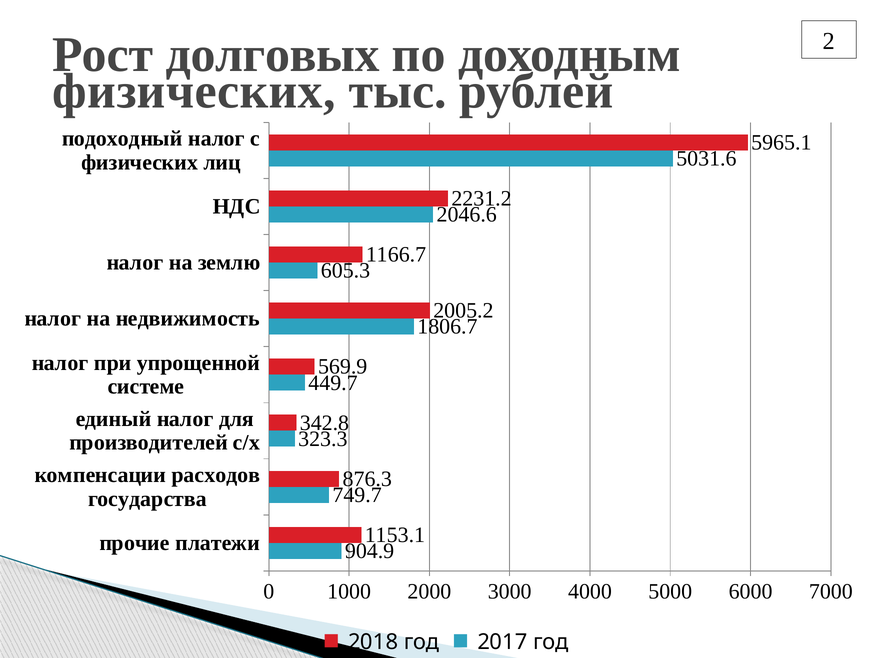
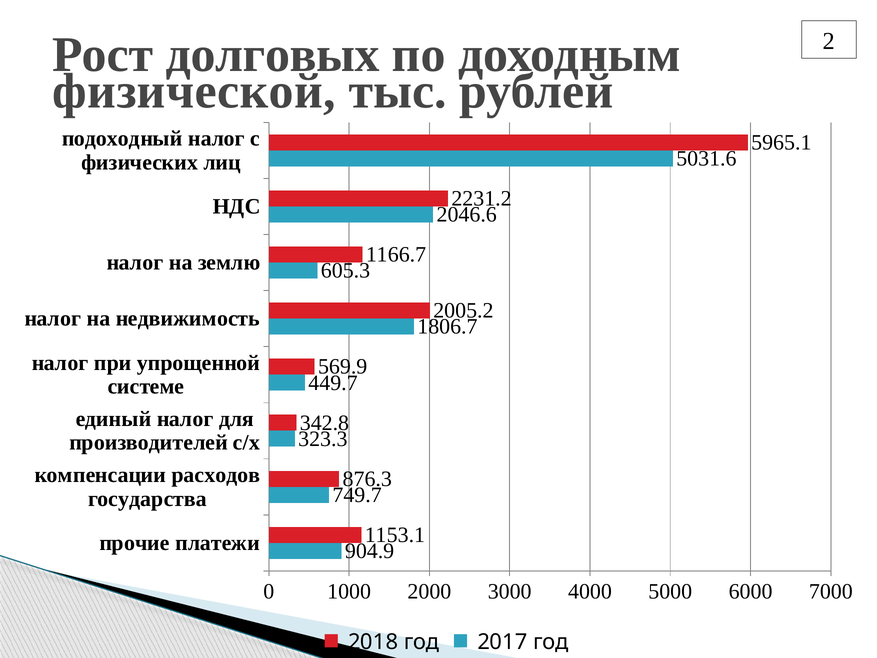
физических: физических -> физической (194, 91)
